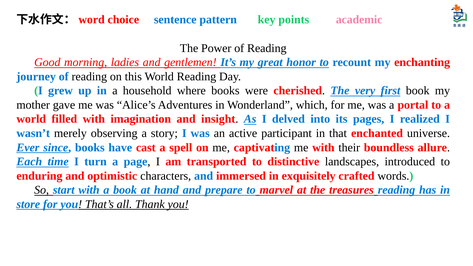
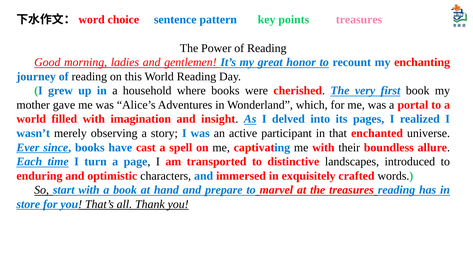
academic: academic -> treasures (359, 20)
